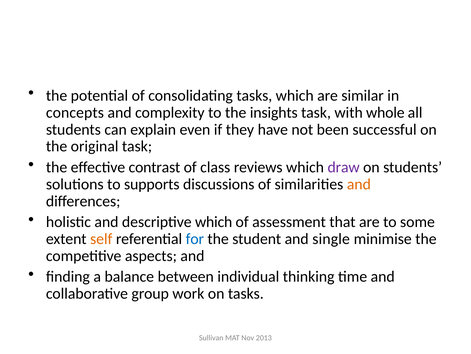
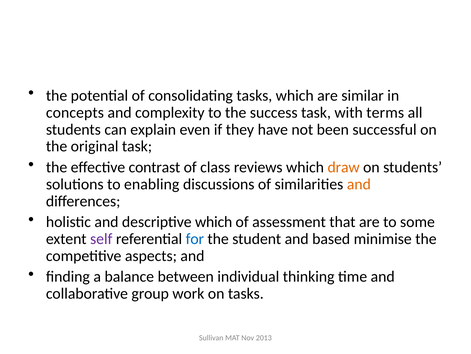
insights: insights -> success (274, 112)
whole: whole -> terms (385, 112)
draw colour: purple -> orange (344, 167)
supports: supports -> enabling (152, 184)
self colour: orange -> purple (101, 238)
single: single -> based (331, 238)
